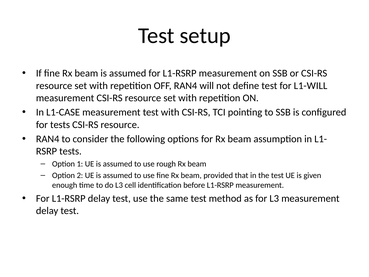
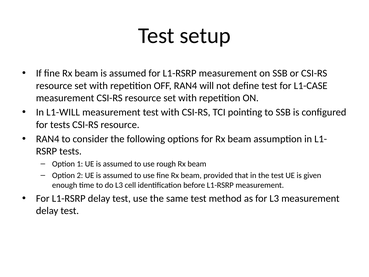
L1-WILL: L1-WILL -> L1-CASE (311, 86)
L1-CASE: L1-CASE -> L1-WILL (63, 112)
